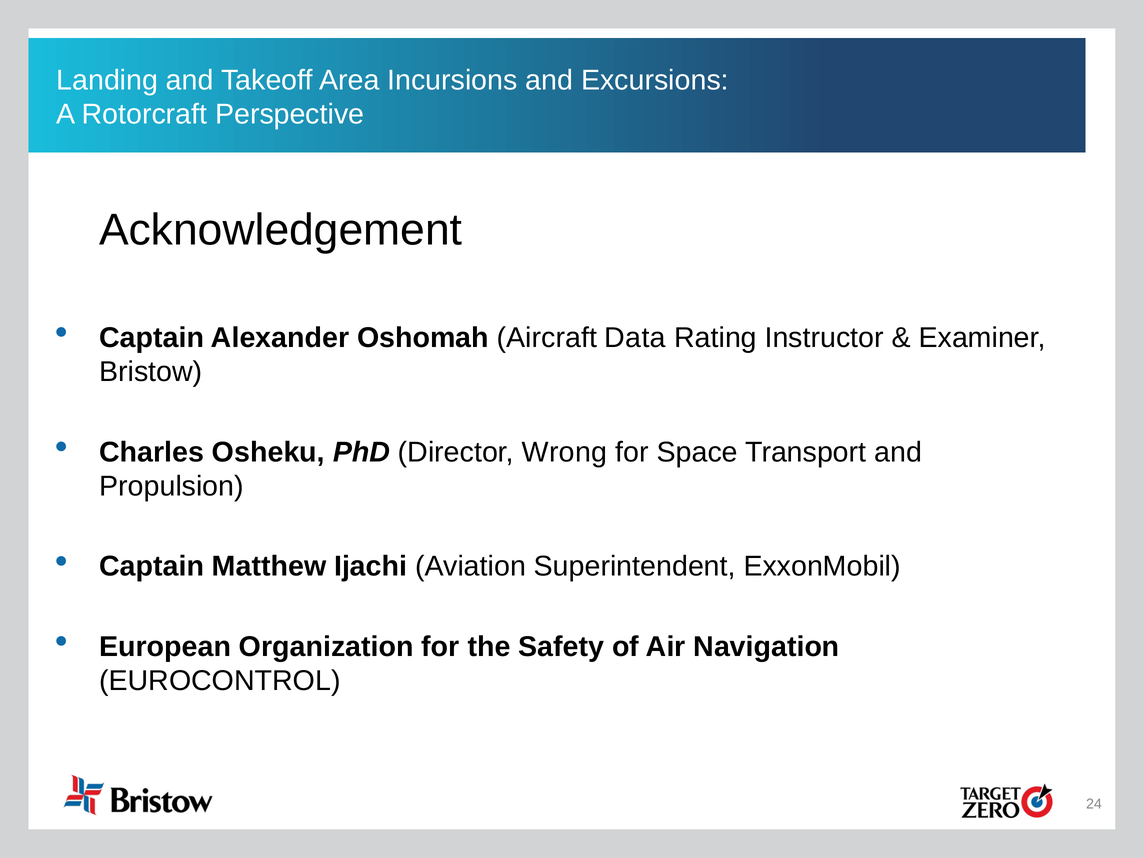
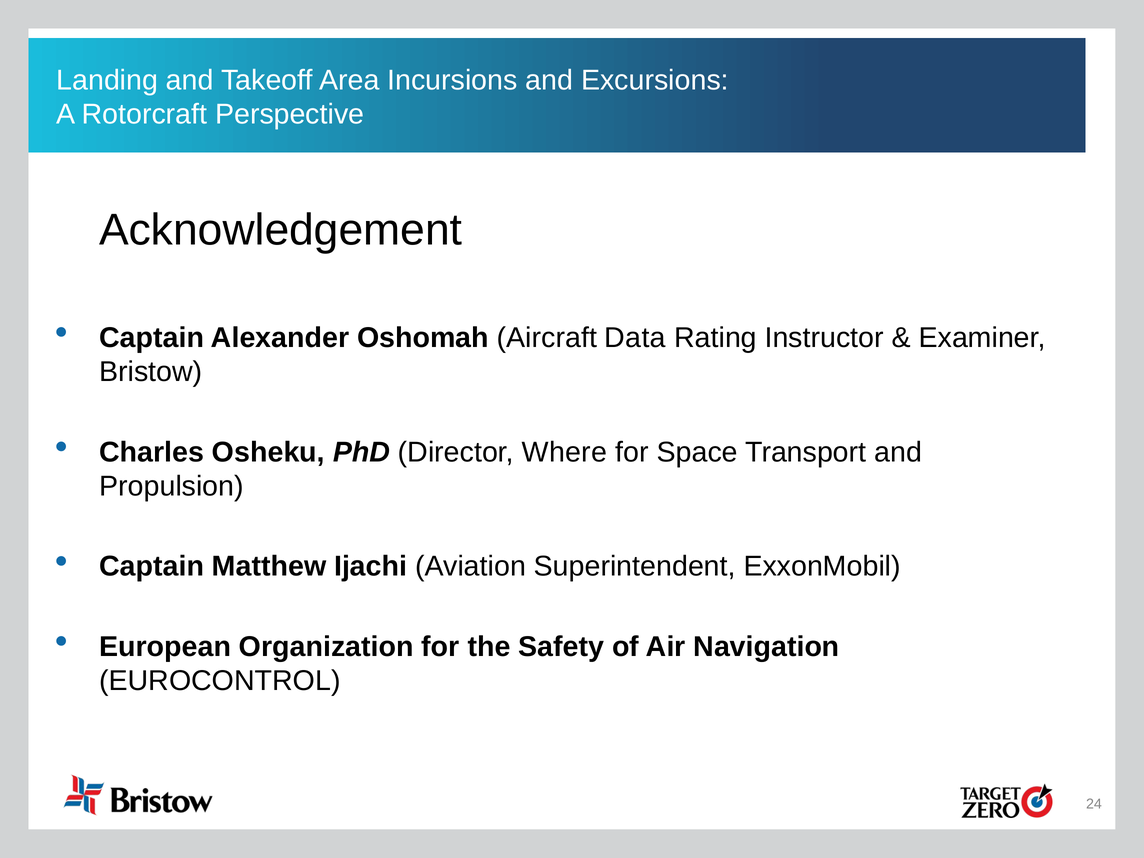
Wrong: Wrong -> Where (564, 452)
